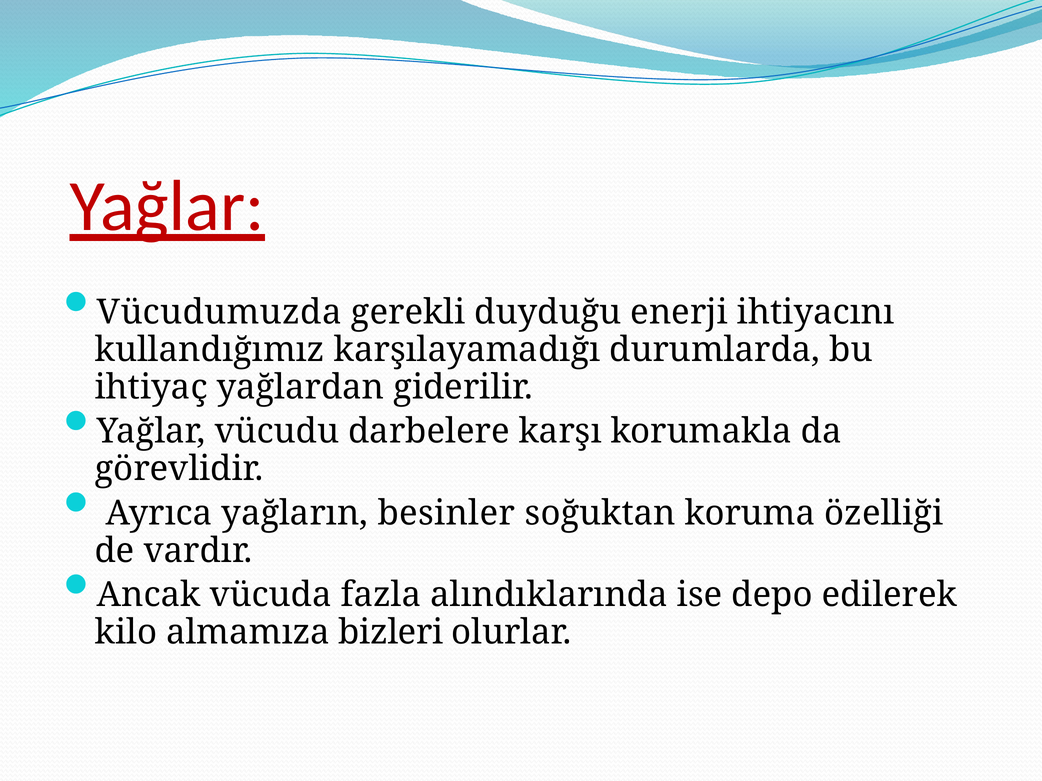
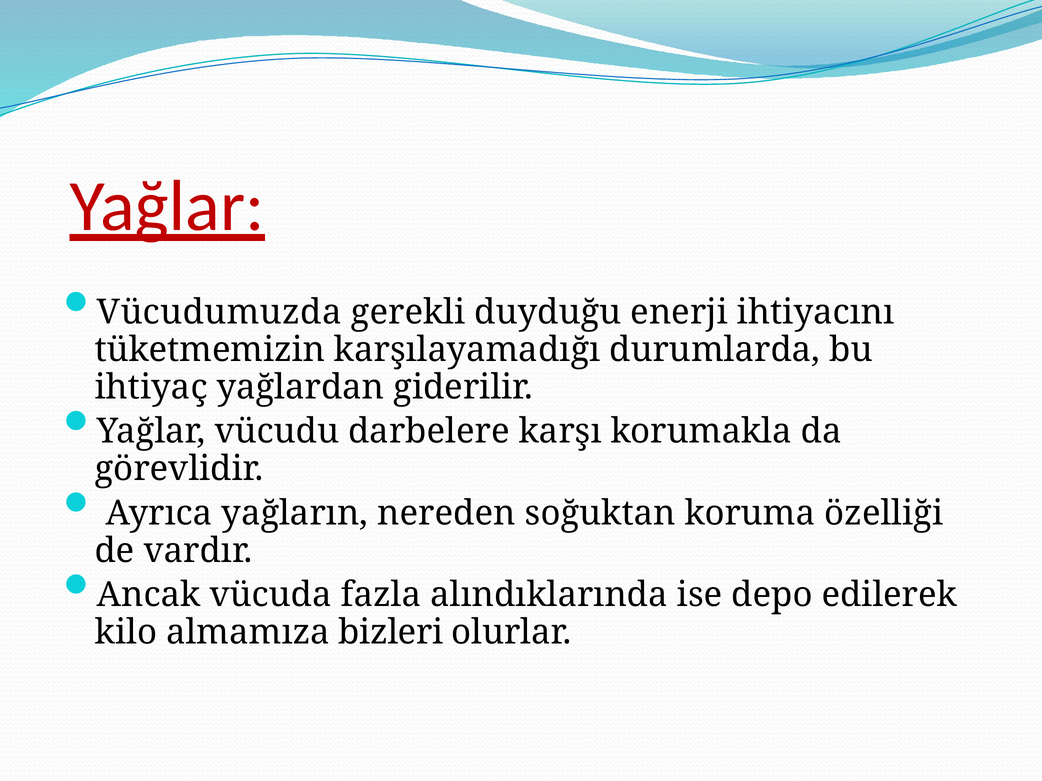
kullandığımız: kullandığımız -> tüketmemizin (210, 350)
besinler: besinler -> nereden (446, 513)
